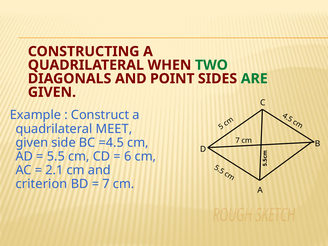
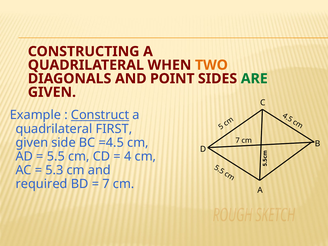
TWO colour: green -> orange (211, 65)
Construct underline: none -> present (100, 115)
MEET: MEET -> FIRST (114, 129)
6: 6 -> 4 (128, 156)
2.1: 2.1 -> 5.3 (54, 170)
criterion: criterion -> required (42, 184)
